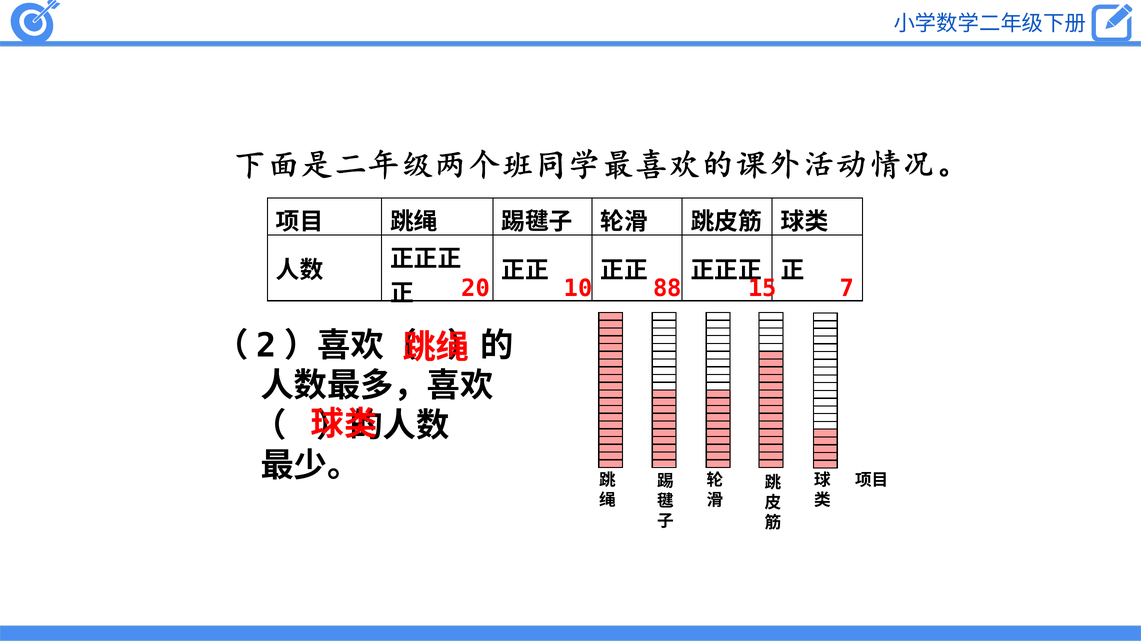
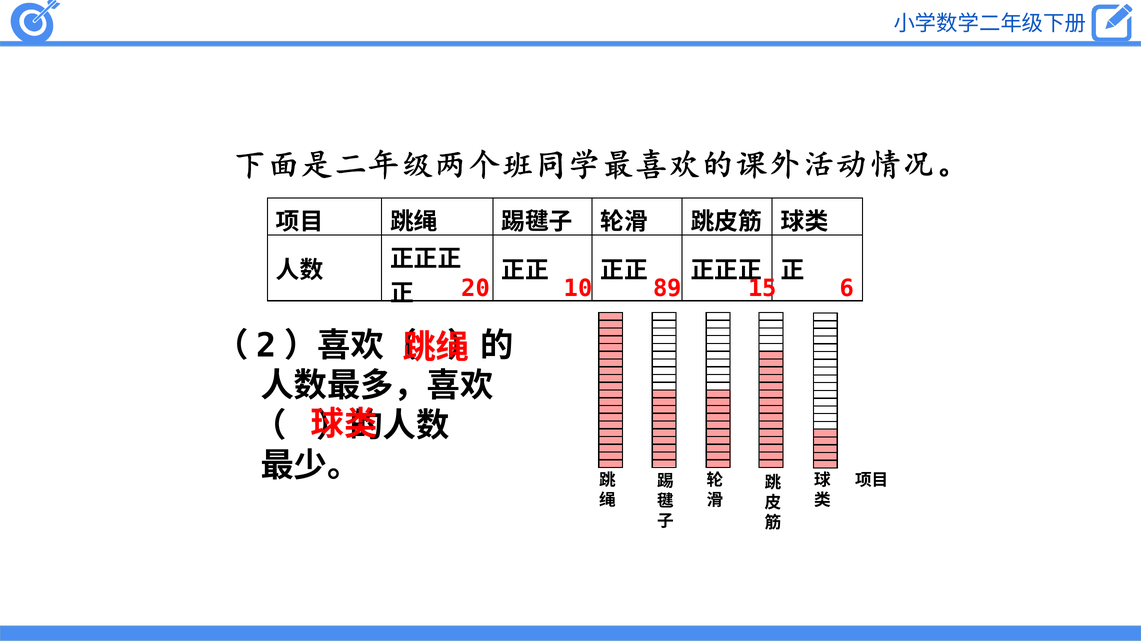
88: 88 -> 89 (667, 288)
7: 7 -> 6 (847, 288)
